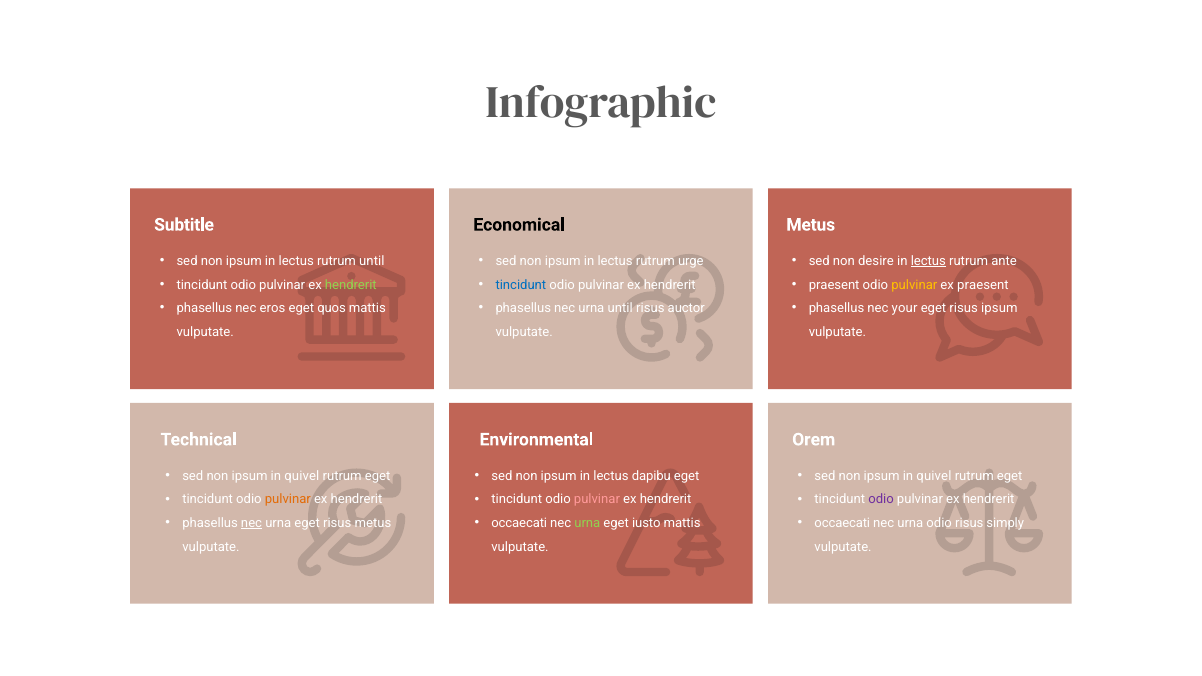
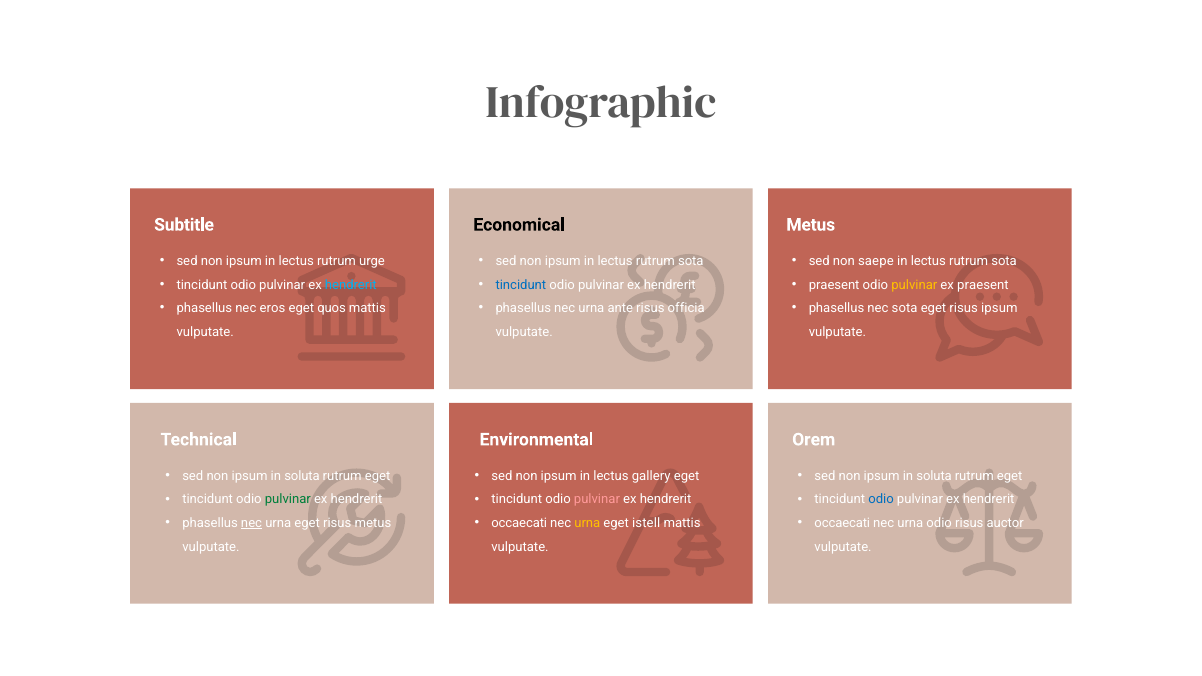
rutrum until: until -> urge (372, 261)
urge: urge -> sota (691, 261)
desire: desire -> saepe (876, 261)
lectus underline: present -> none (928, 261)
ante: ante -> sota (1004, 261)
hendrerit colour: light green -> light blue (351, 285)
urna until: until -> ante (620, 308)
auctor: auctor -> officia (686, 308)
nec your: your -> sota (905, 308)
quivel: quivel -> soluta (302, 476)
dapibu: dapibu -> gallery (651, 476)
quivel: quivel -> soluta (934, 476)
pulvinar colour: orange -> green (288, 500)
odio colour: purple -> blue (881, 500)
urna colour: light green -> yellow (587, 523)
iusto: iusto -> istell (646, 523)
simply: simply -> auctor (1005, 523)
